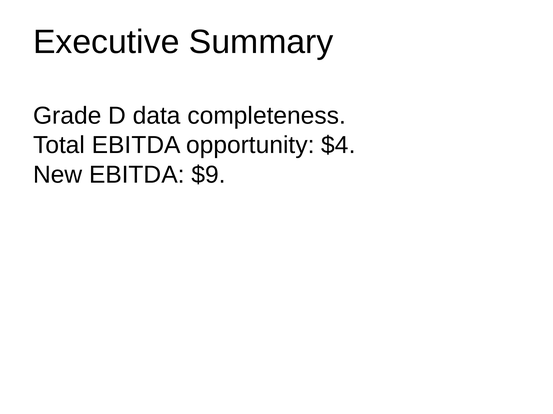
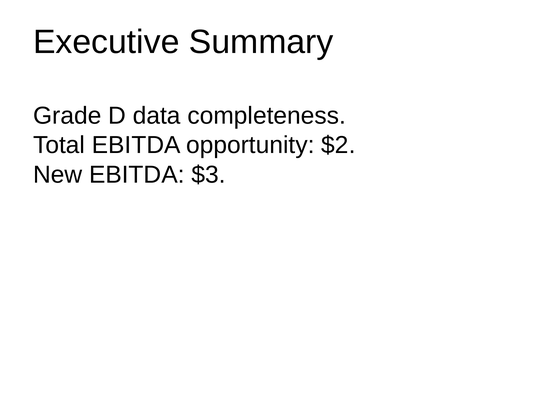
$4: $4 -> $2 (338, 145)
$9: $9 -> $3 (209, 175)
